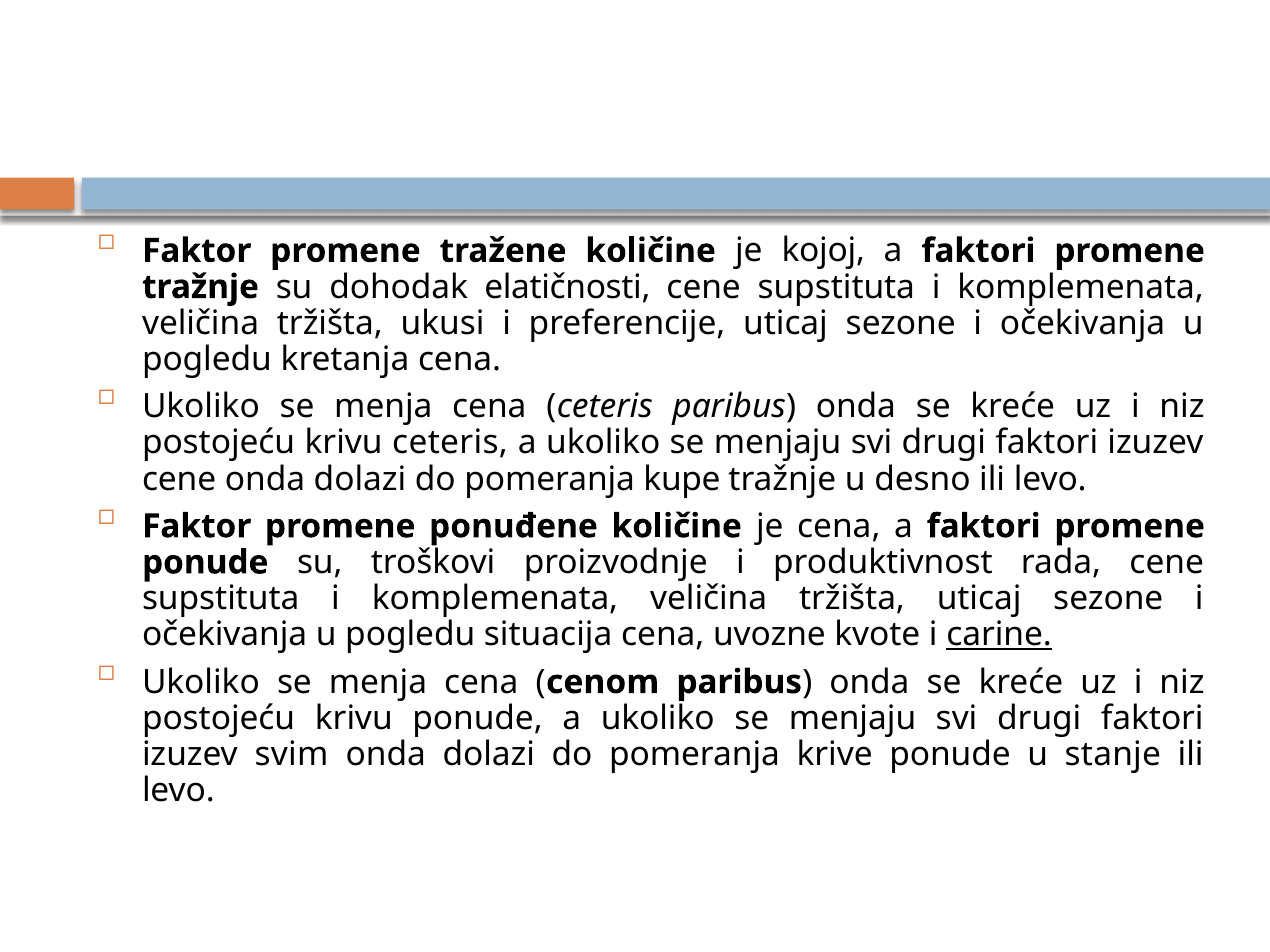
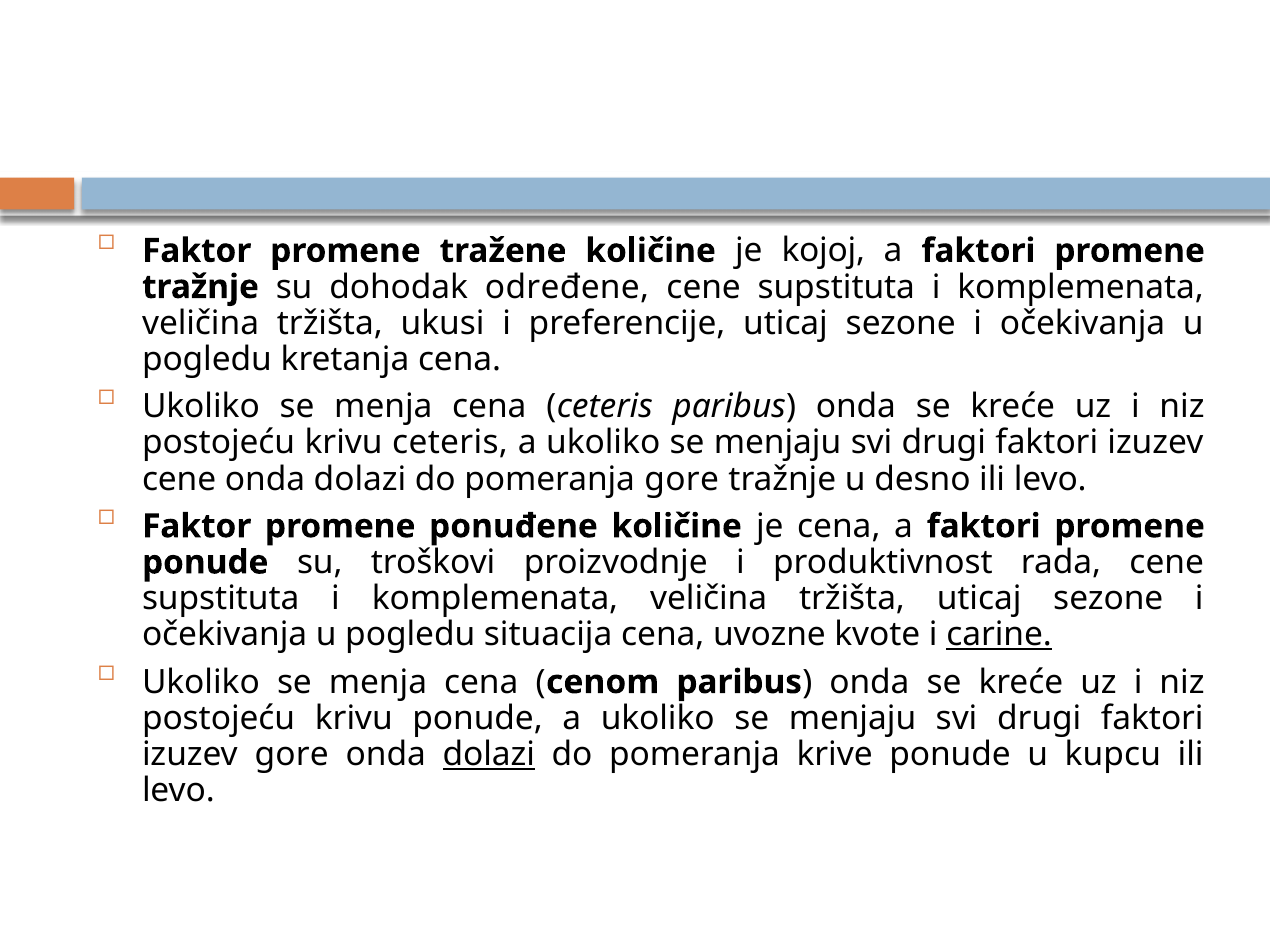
elatičnosti: elatičnosti -> određene (567, 287)
pomeranja kupe: kupe -> gore (682, 479)
izuzev svim: svim -> gore (292, 755)
dolazi underline: none -> present (489, 755)
stanje: stanje -> kupcu (1113, 755)
